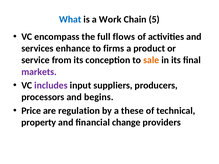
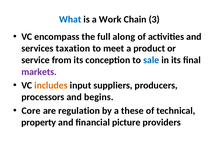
5: 5 -> 3 (154, 19)
flows: flows -> along (124, 37)
enhance: enhance -> taxation (73, 49)
firms: firms -> meet (114, 49)
sale colour: orange -> blue (151, 60)
includes colour: purple -> orange (51, 86)
Price: Price -> Core (31, 111)
change: change -> picture (126, 123)
